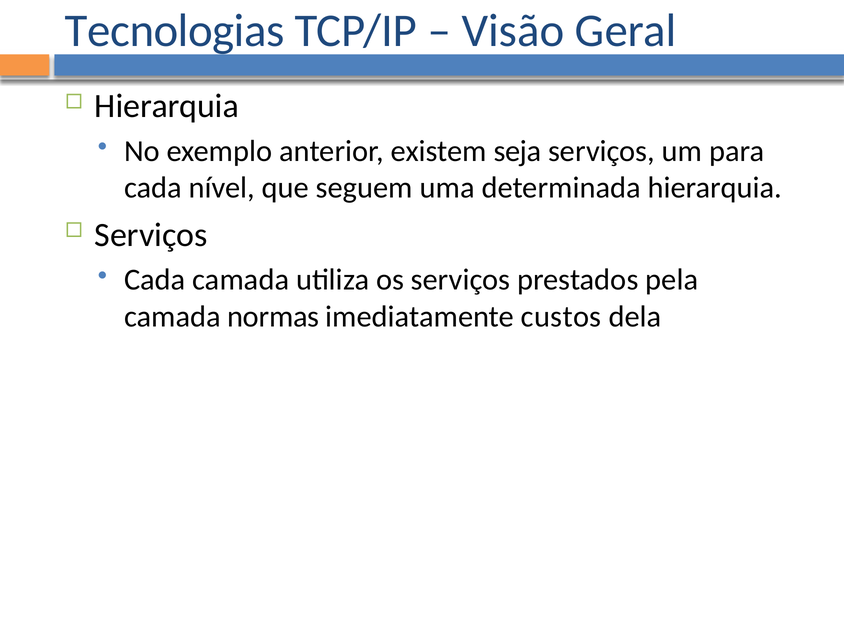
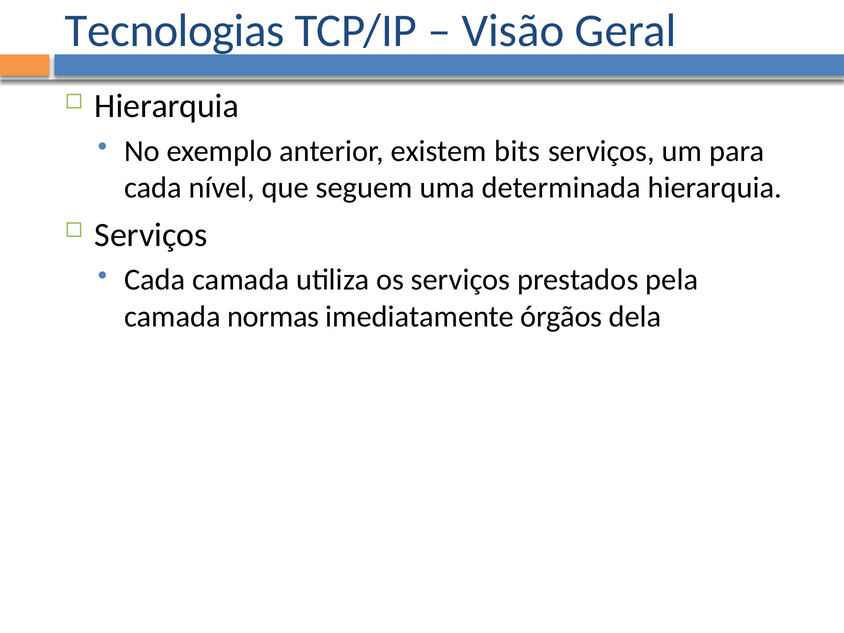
seja: seja -> bits (517, 151)
custos: custos -> órgãos (561, 317)
